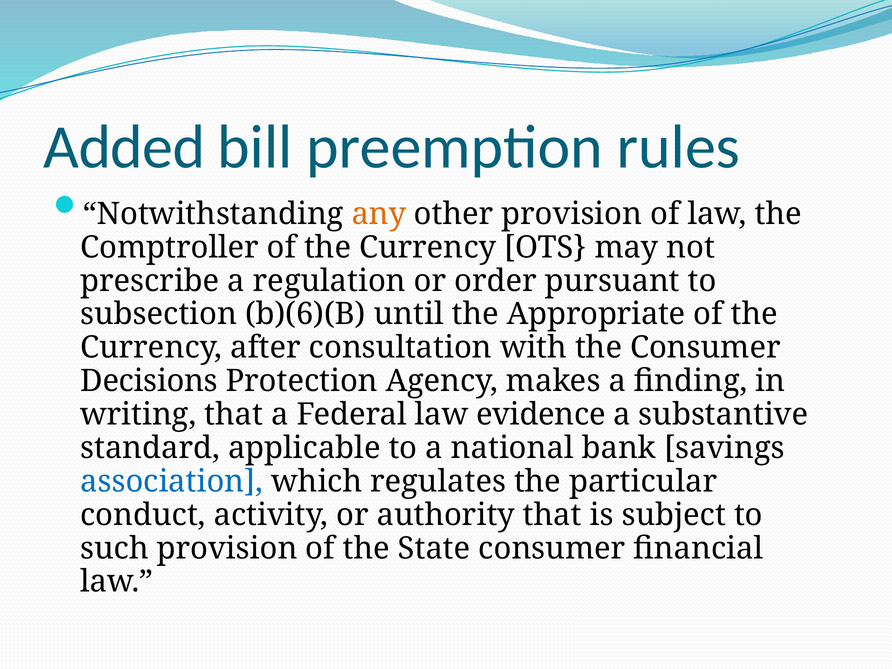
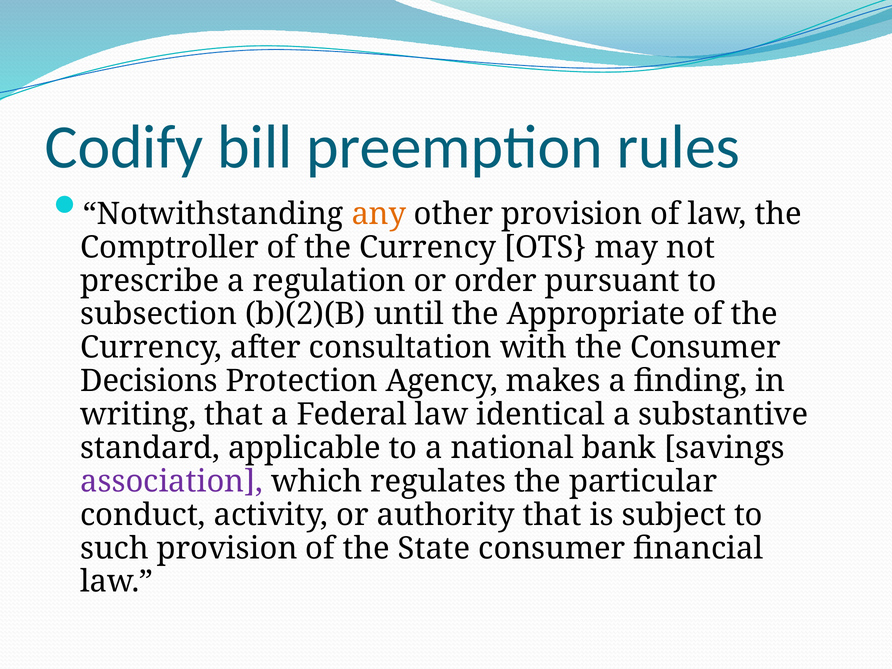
Added: Added -> Codify (124, 147)
b)(6)(B: b)(6)(B -> b)(2)(B (305, 314)
evidence: evidence -> identical (541, 415)
association colour: blue -> purple (172, 481)
